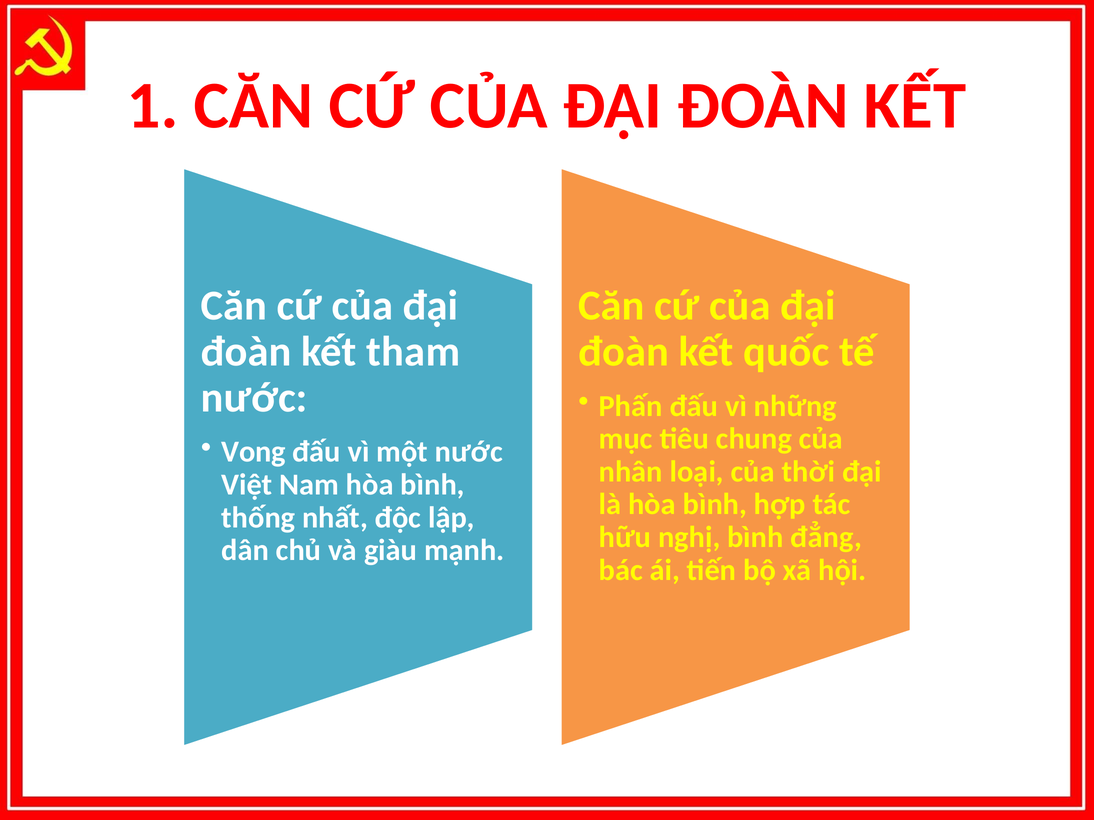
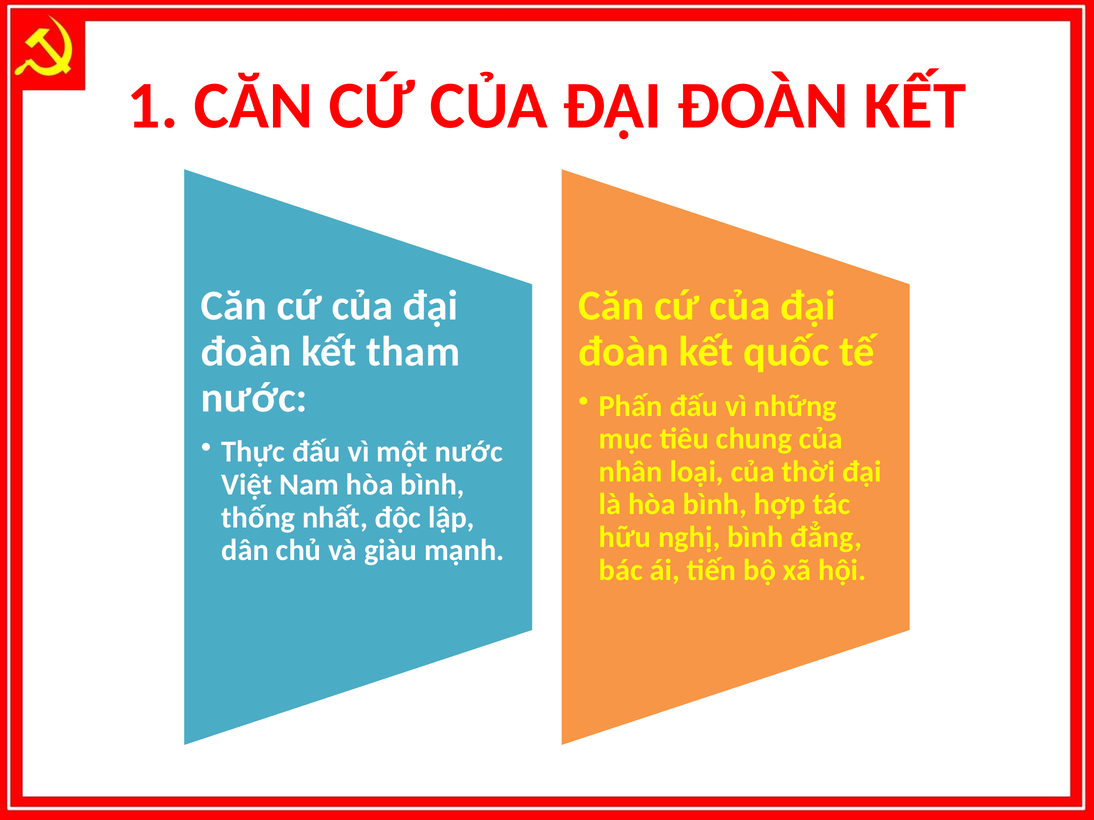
Vong: Vong -> Thực (253, 452)
